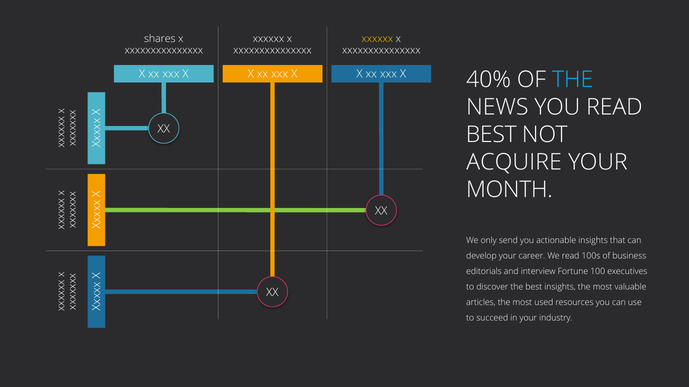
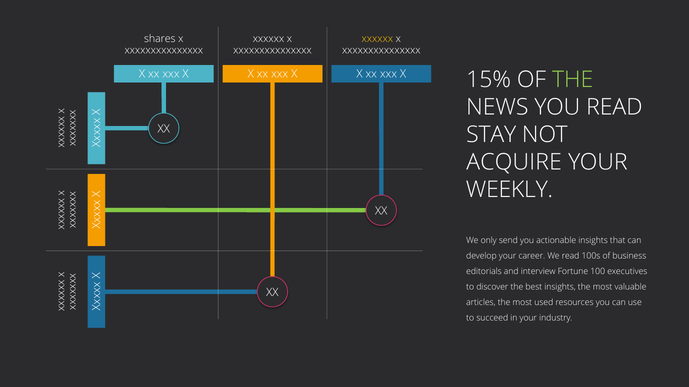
40%: 40% -> 15% (489, 80)
THE colour: light blue -> light green (573, 80)
BEST: BEST -> STAY (491, 135)
MONTH: MONTH -> WEEKLY (509, 190)
